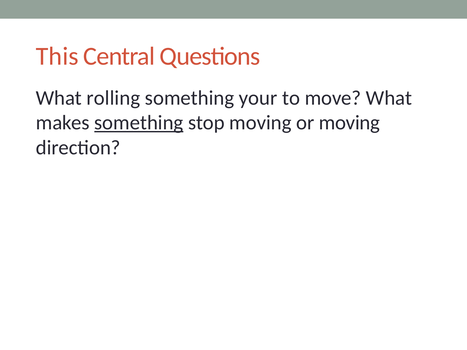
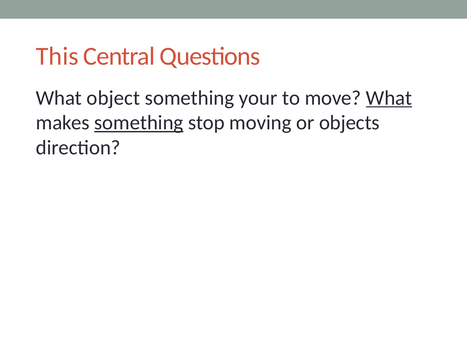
rolling: rolling -> object (113, 98)
What underline: none -> present (389, 98)
or moving: moving -> objects (349, 123)
